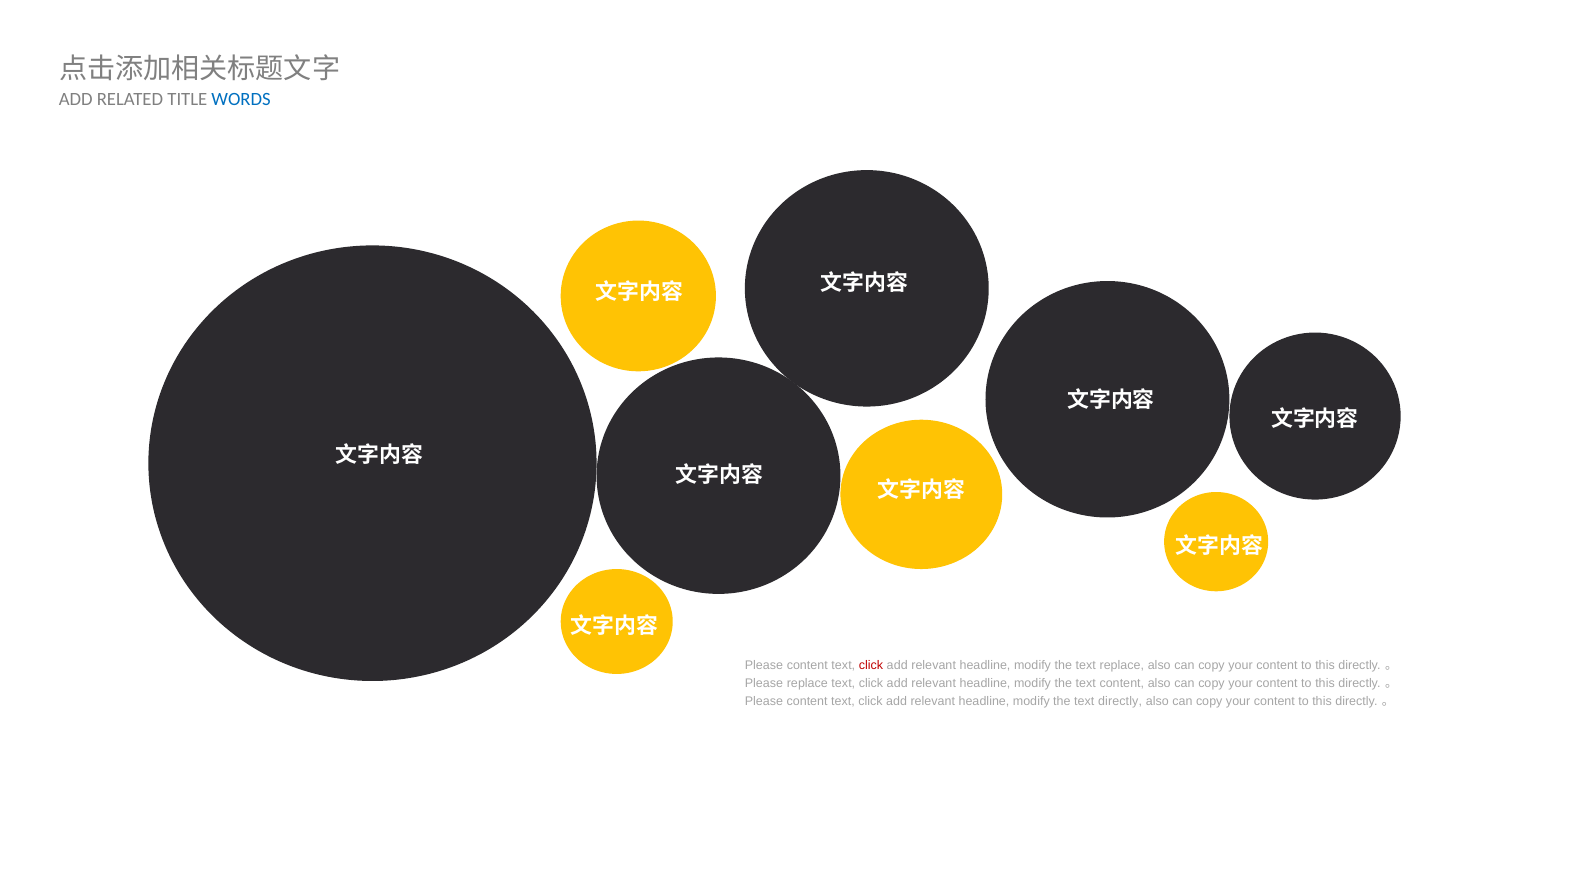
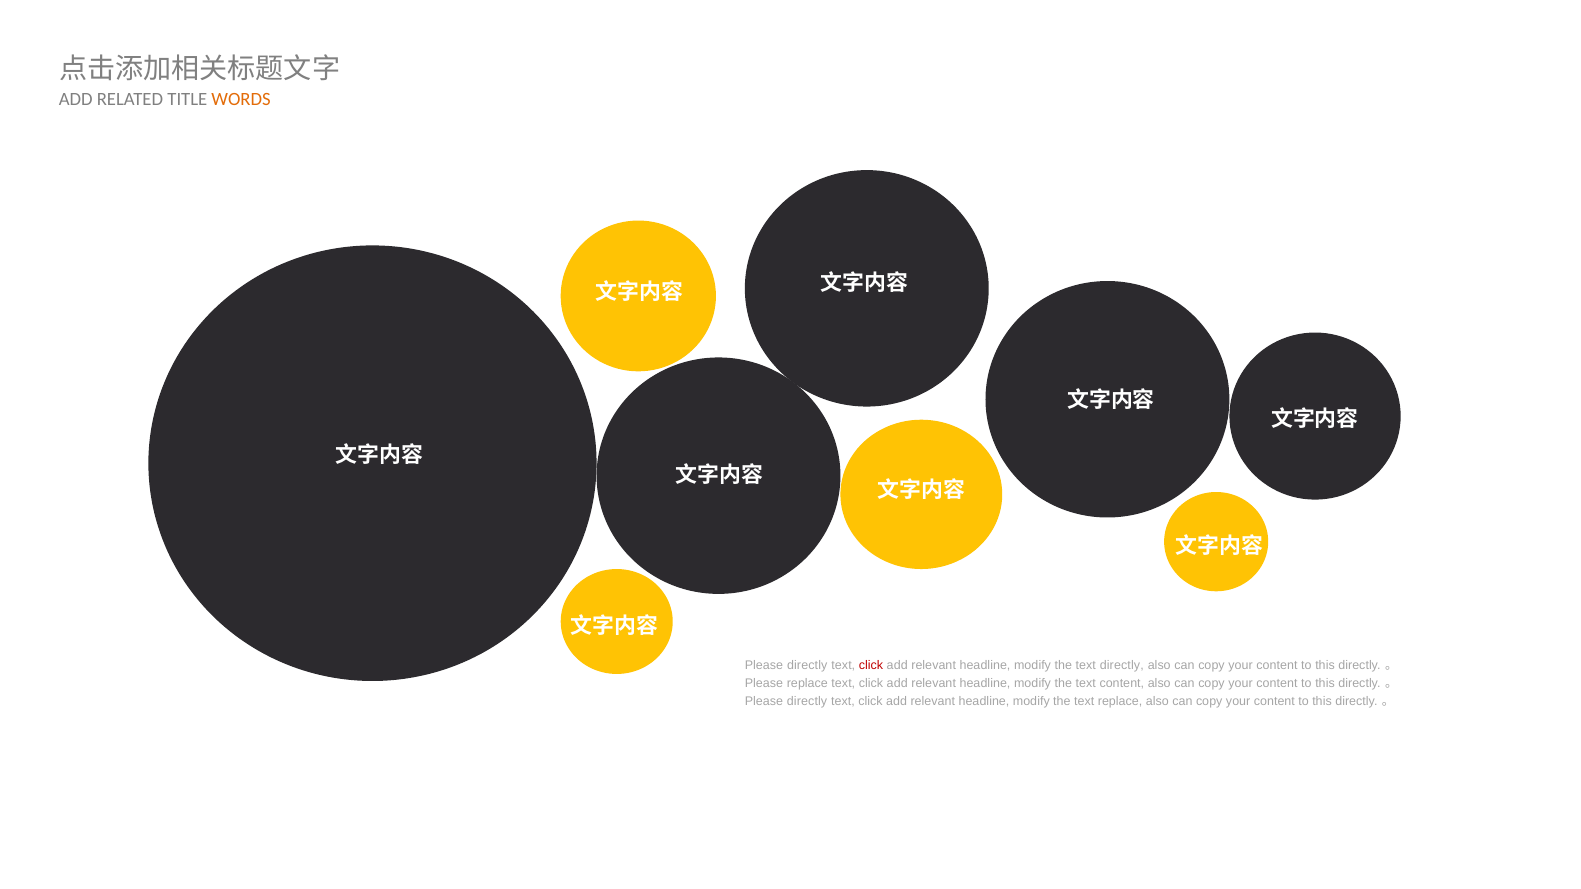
WORDS colour: blue -> orange (241, 99)
content: content -> directly (807, 665)
text replace: replace -> directly (1122, 665)
content: content -> directly (807, 701)
text directly: directly -> replace (1120, 701)
